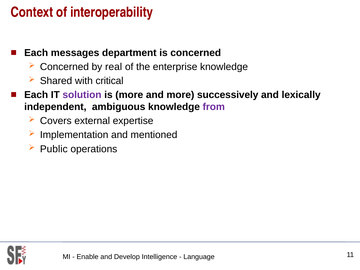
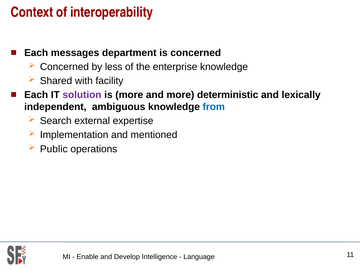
real: real -> less (114, 67)
critical: critical -> facility (109, 81)
successively: successively -> deterministic (228, 95)
from colour: purple -> blue (214, 107)
Covers: Covers -> Search (56, 121)
